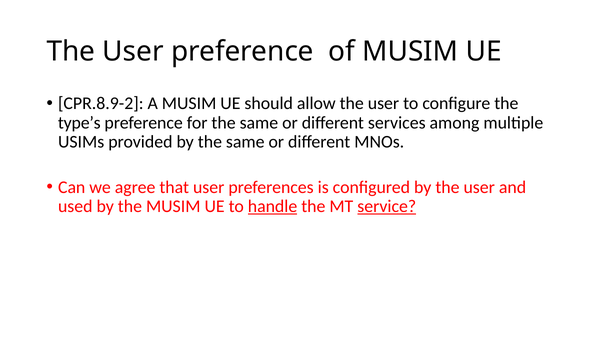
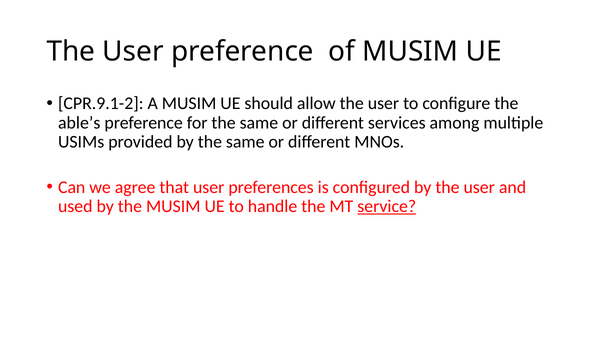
CPR.8.9-2: CPR.8.9-2 -> CPR.9.1-2 (101, 103)
type’s: type’s -> able’s (79, 123)
handle underline: present -> none (273, 206)
